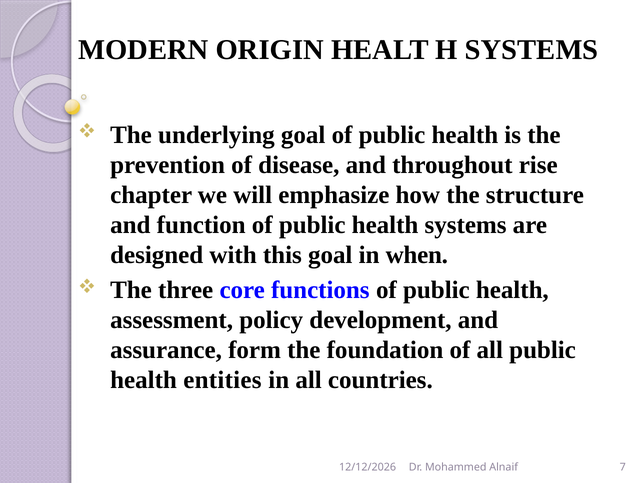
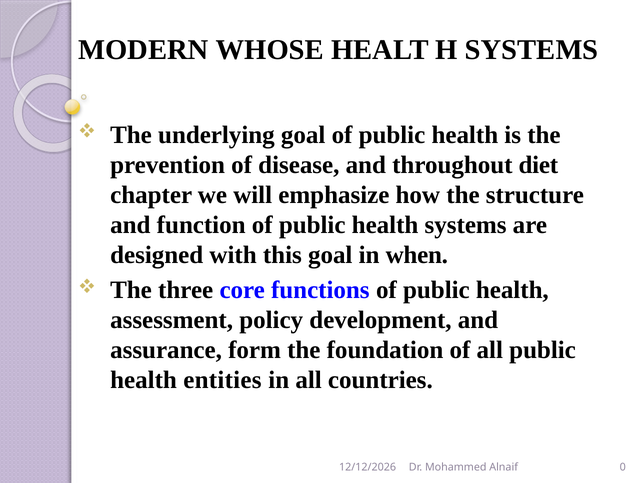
ORIGIN: ORIGIN -> WHOSE (270, 50)
rise: rise -> diet (538, 165)
7: 7 -> 0 (623, 467)
